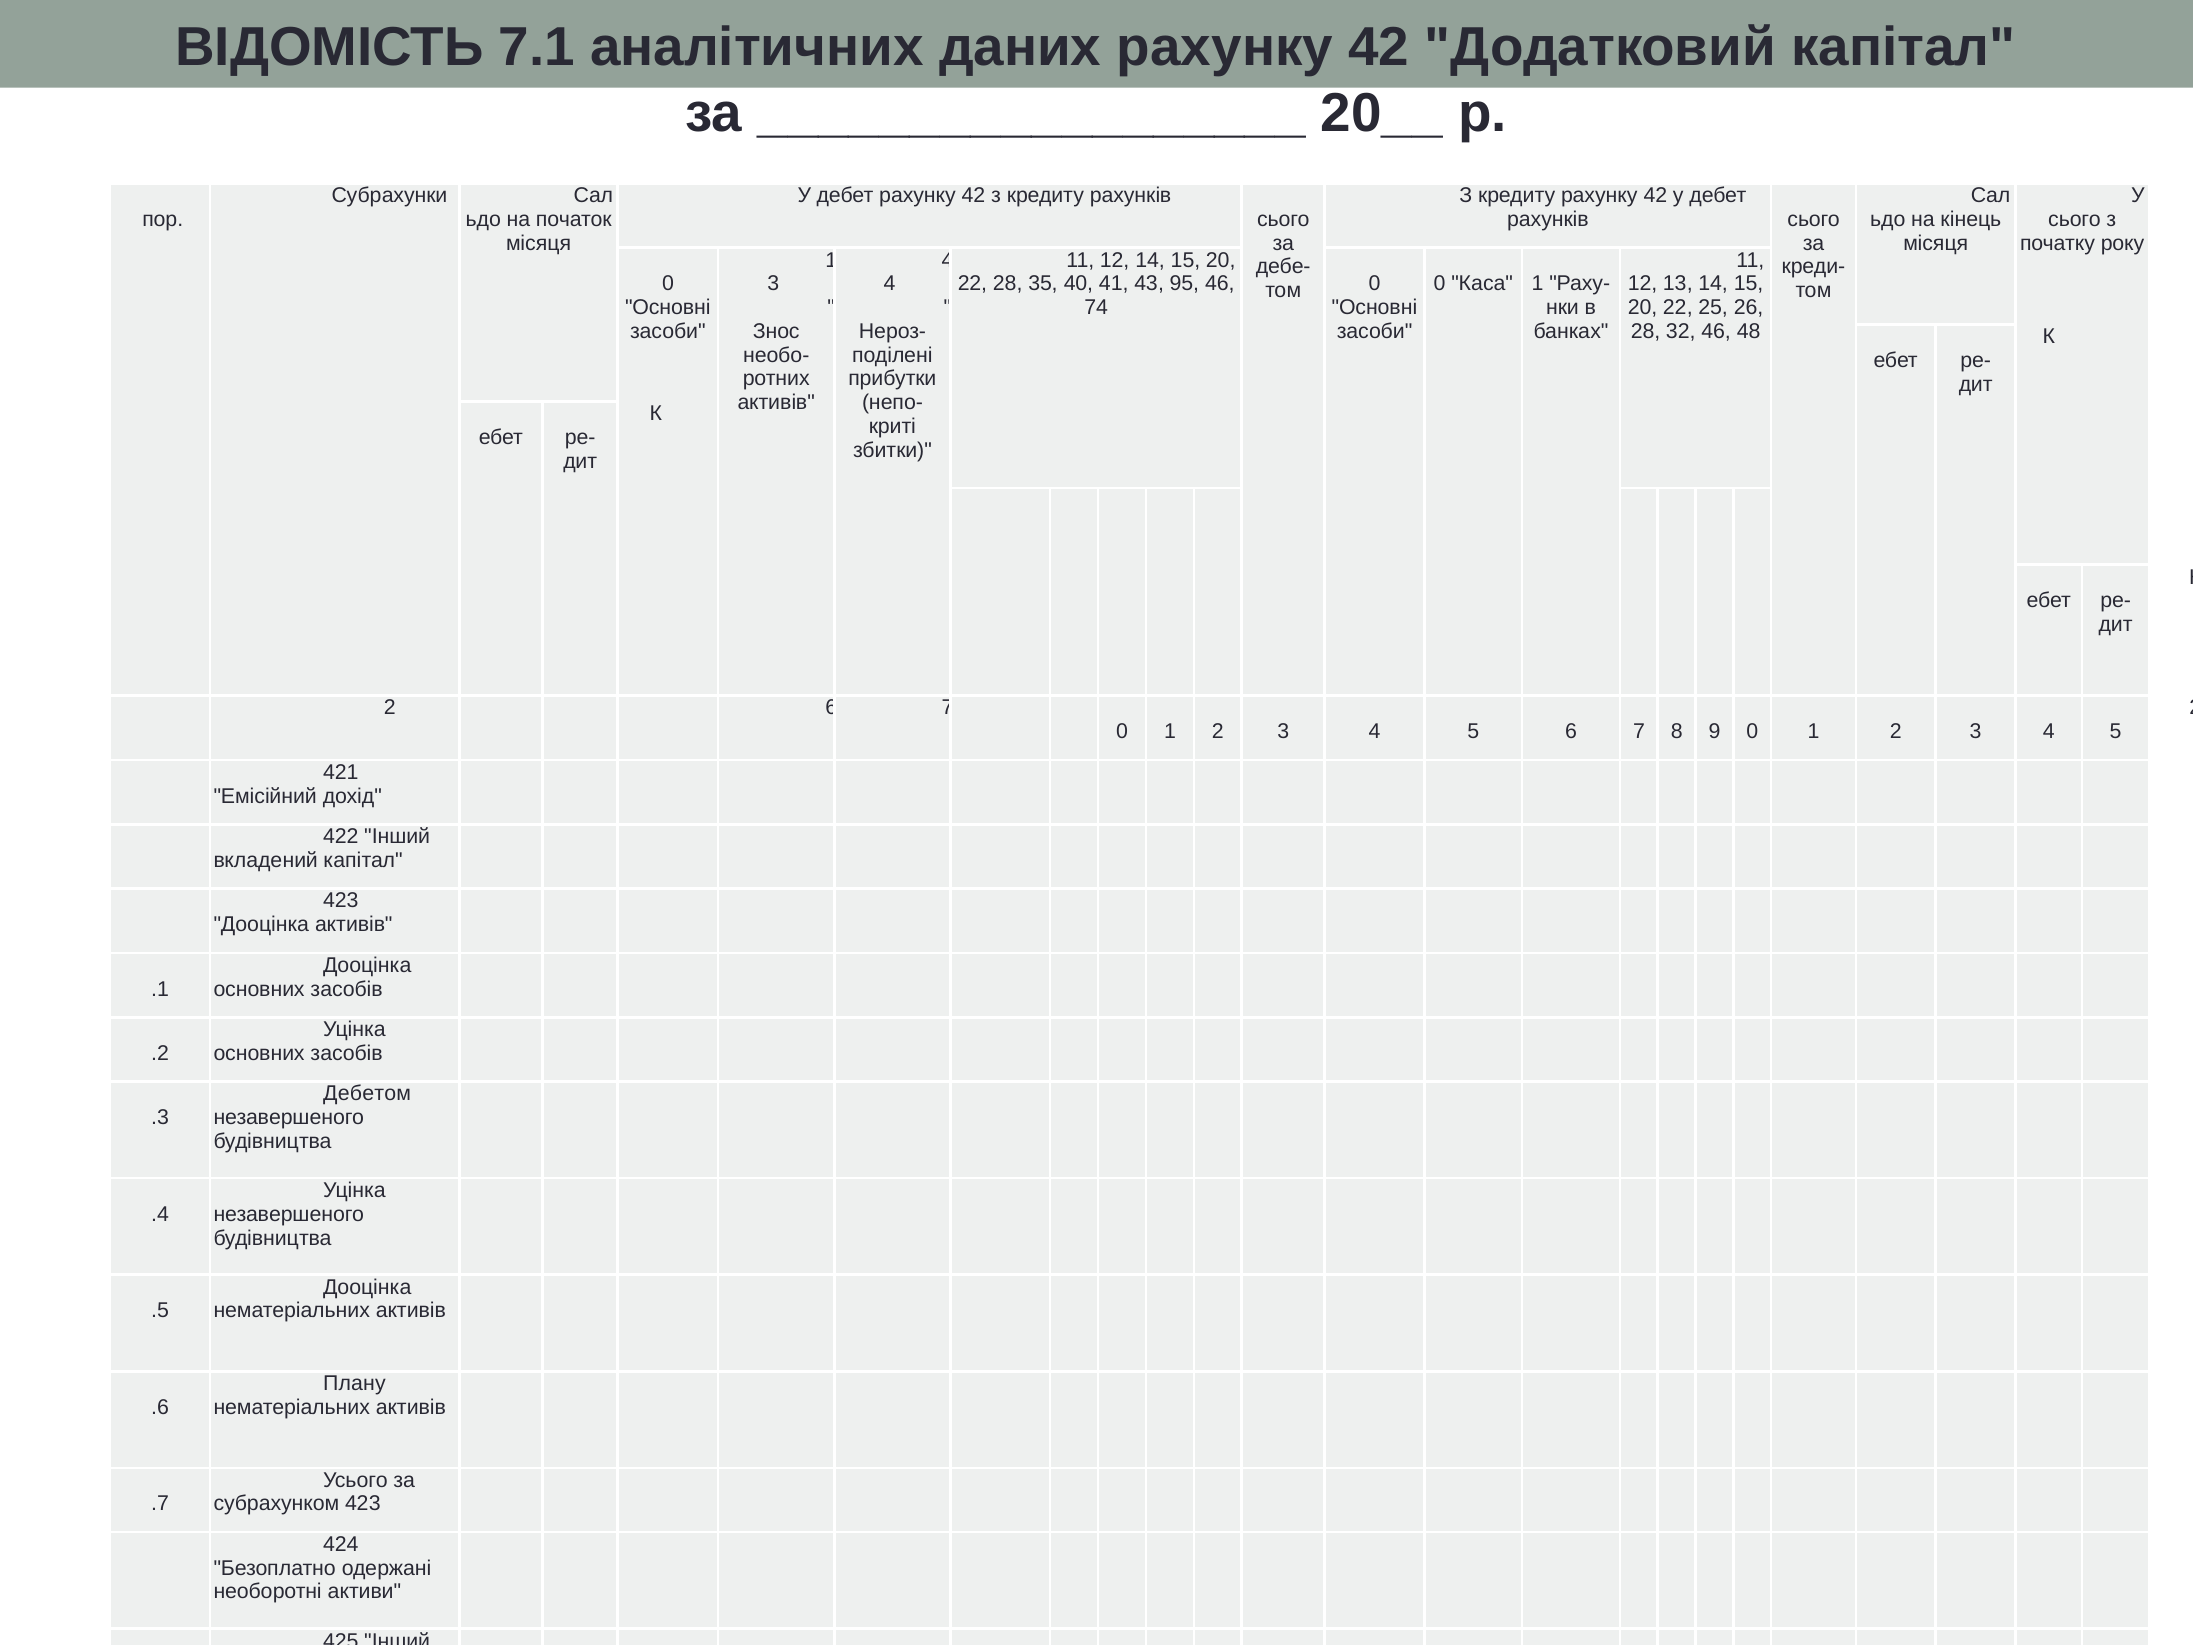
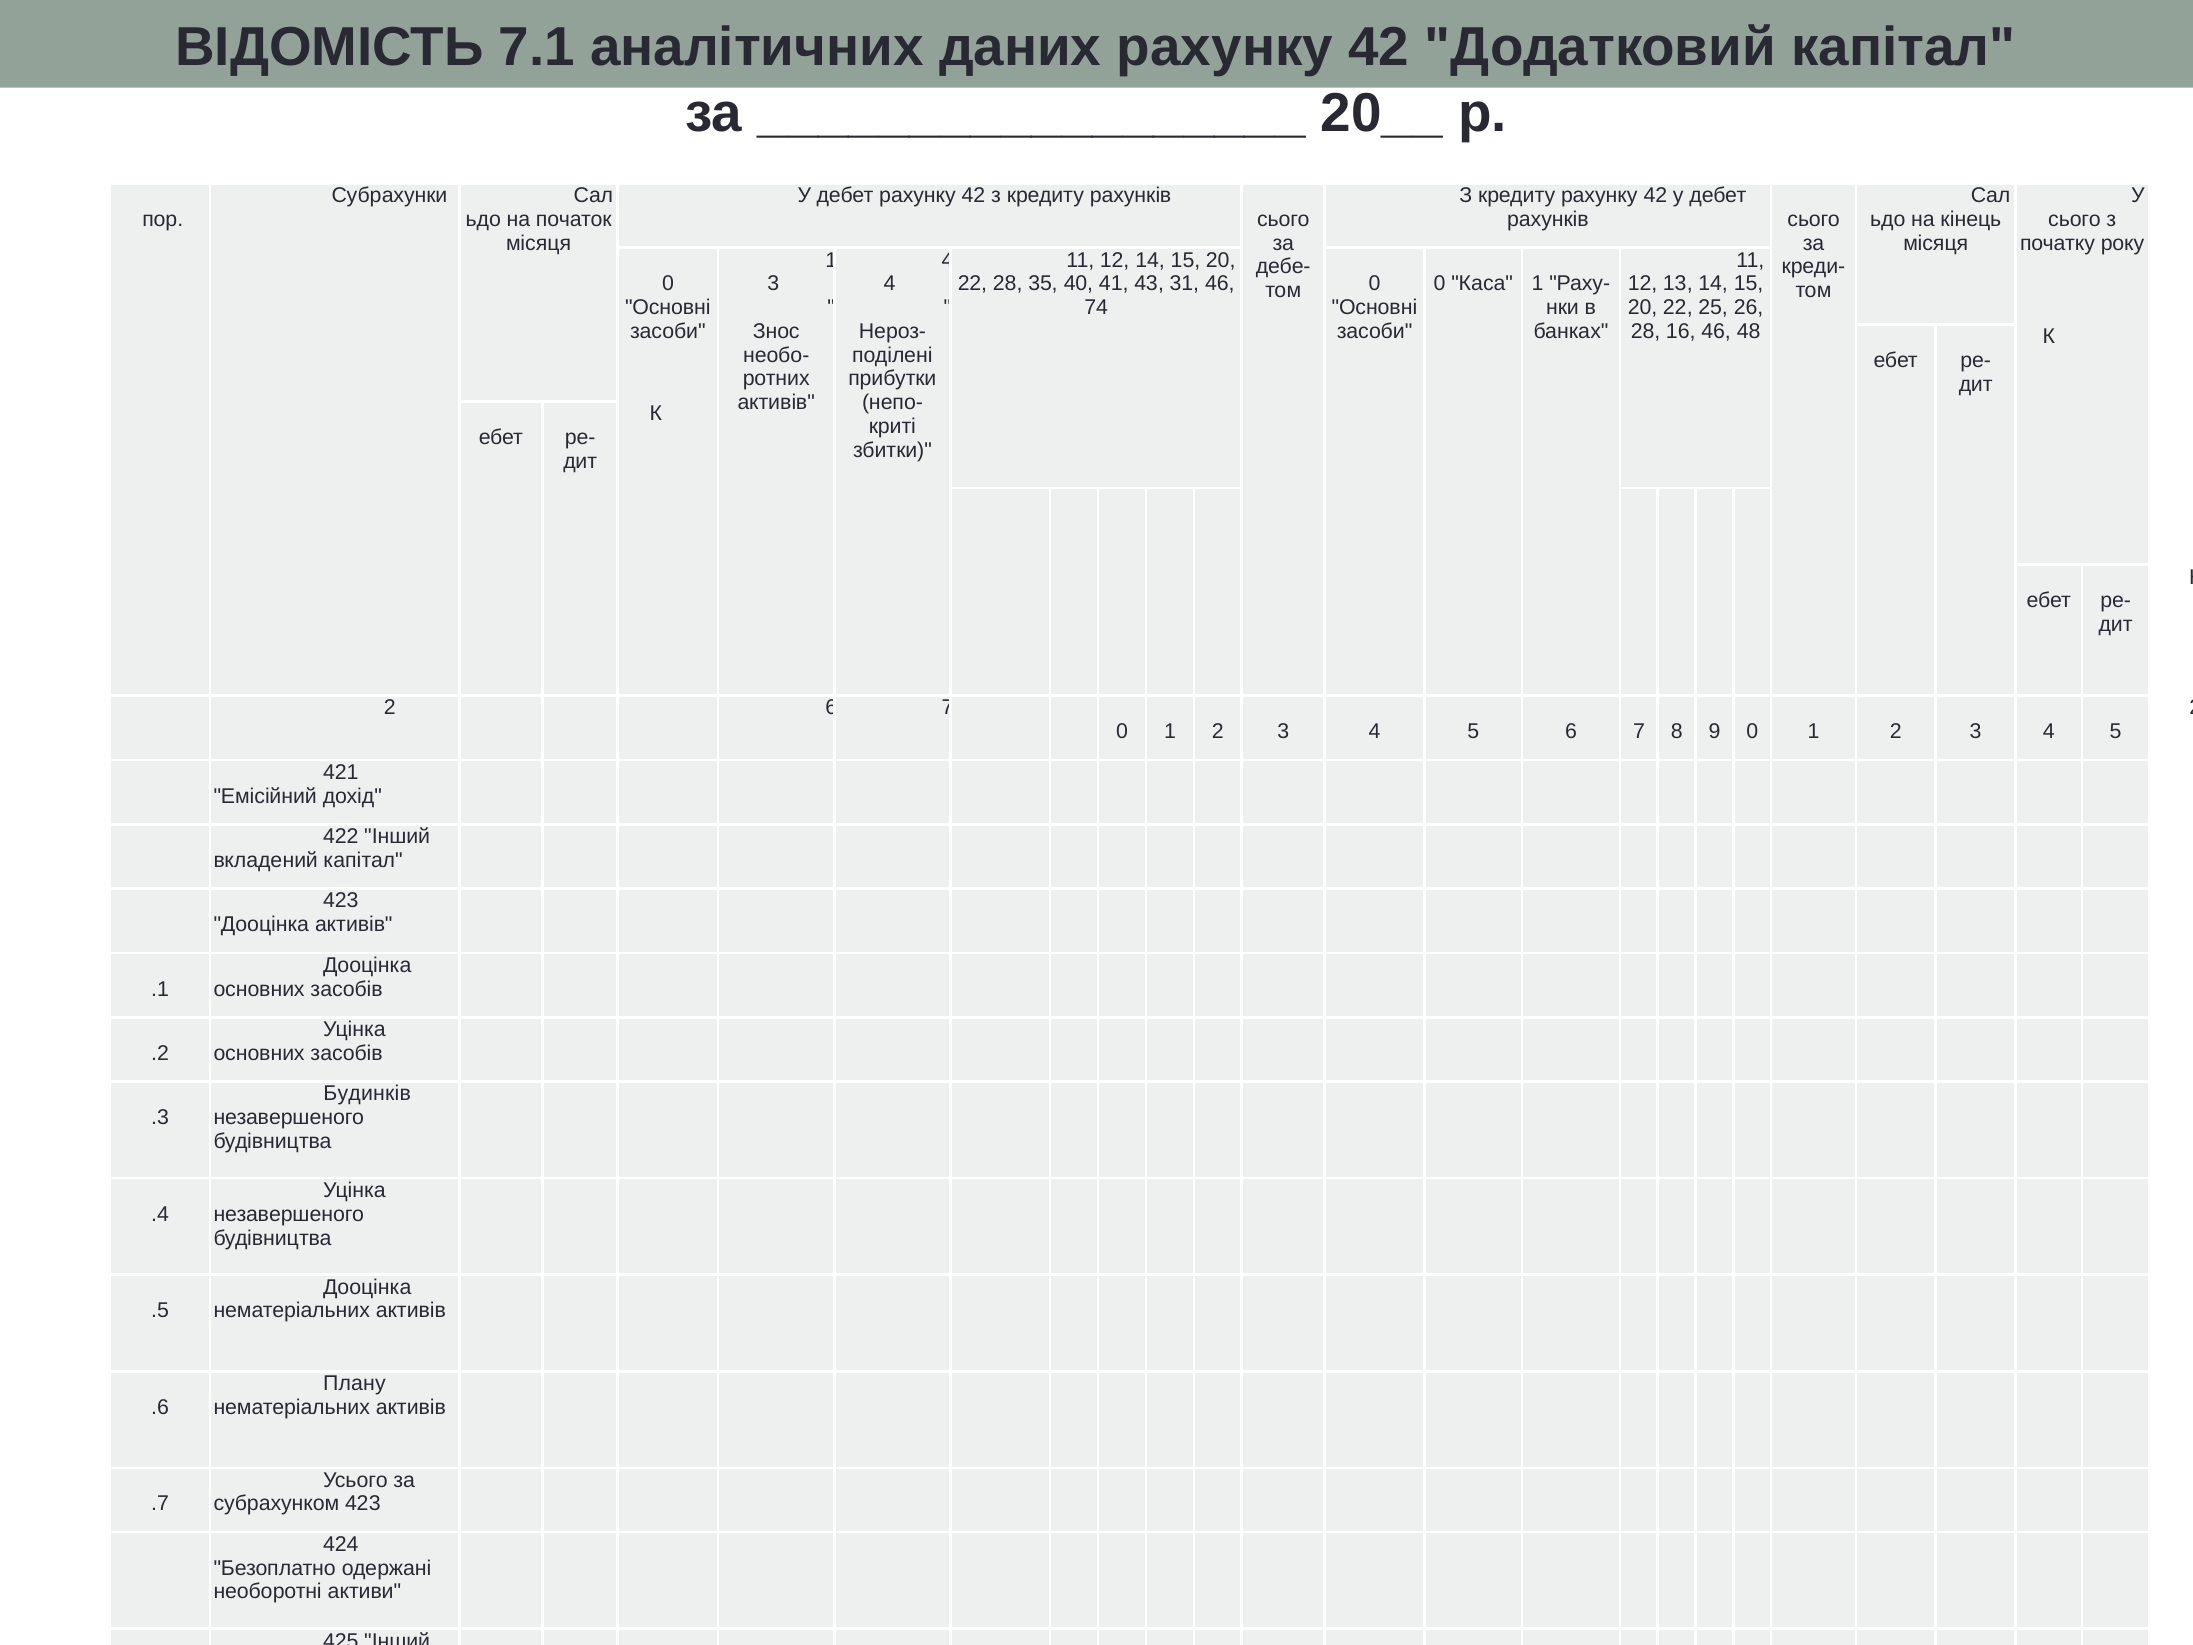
95: 95 -> 31 (1184, 284)
32: 32 -> 16 (1681, 331)
Дебетом: Дебетом -> Будинків (367, 1094)
